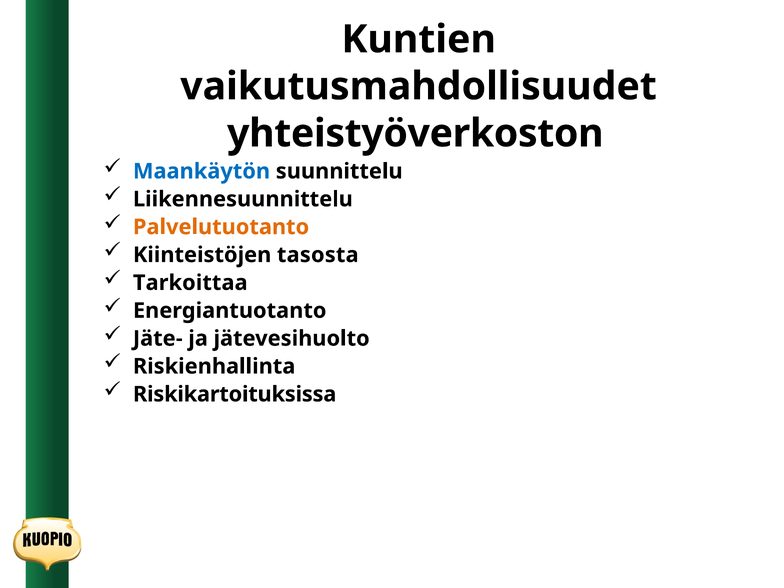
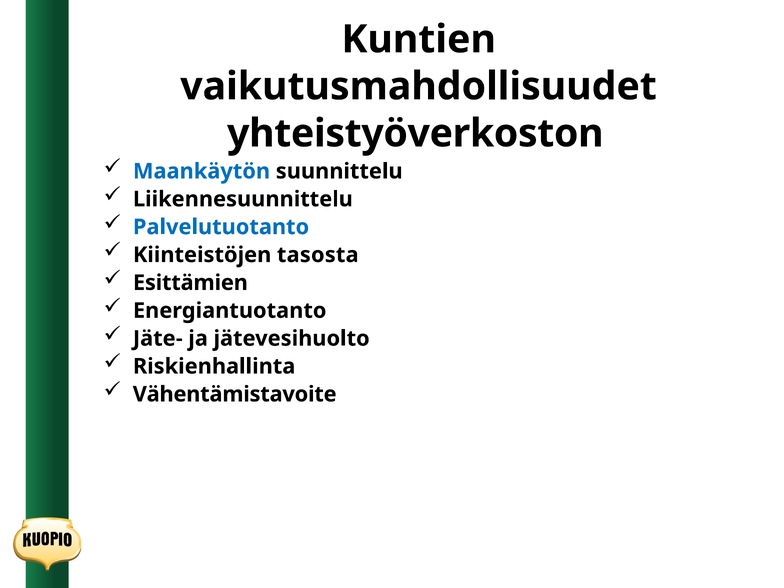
Palvelutuotanto colour: orange -> blue (221, 227)
Tarkoittaa: Tarkoittaa -> Esittämien (190, 283)
Riskikartoituksissa: Riskikartoituksissa -> Vähentämistavoite (235, 394)
